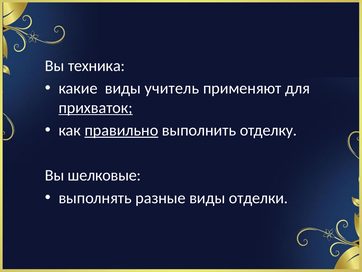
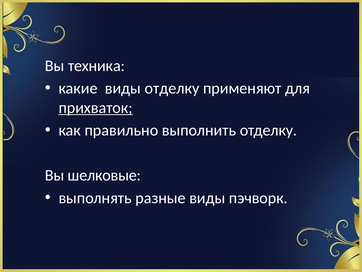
виды учитель: учитель -> отделку (172, 88)
правильно underline: present -> none (121, 130)
отделки: отделки -> пэчворк (258, 198)
